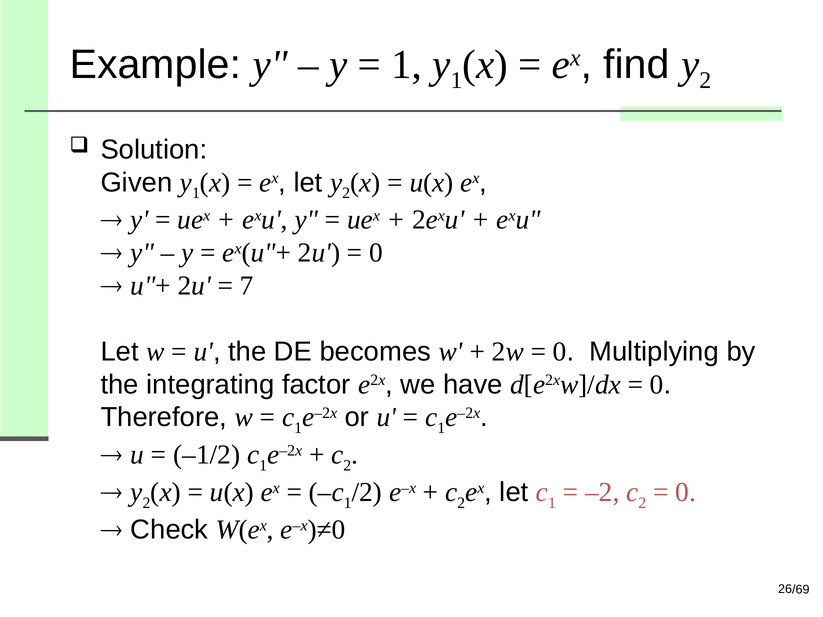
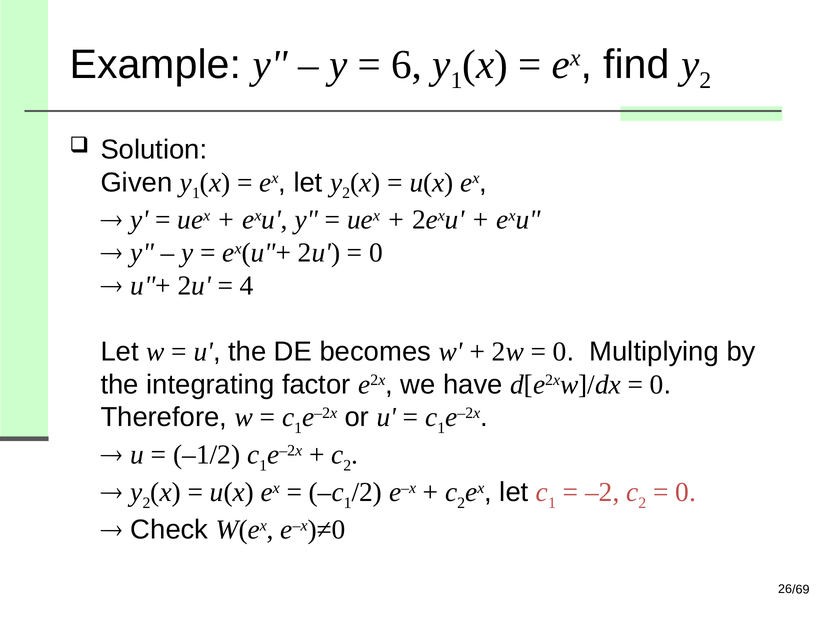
1: 1 -> 6 (407, 64)
7: 7 -> 4 (247, 286)
